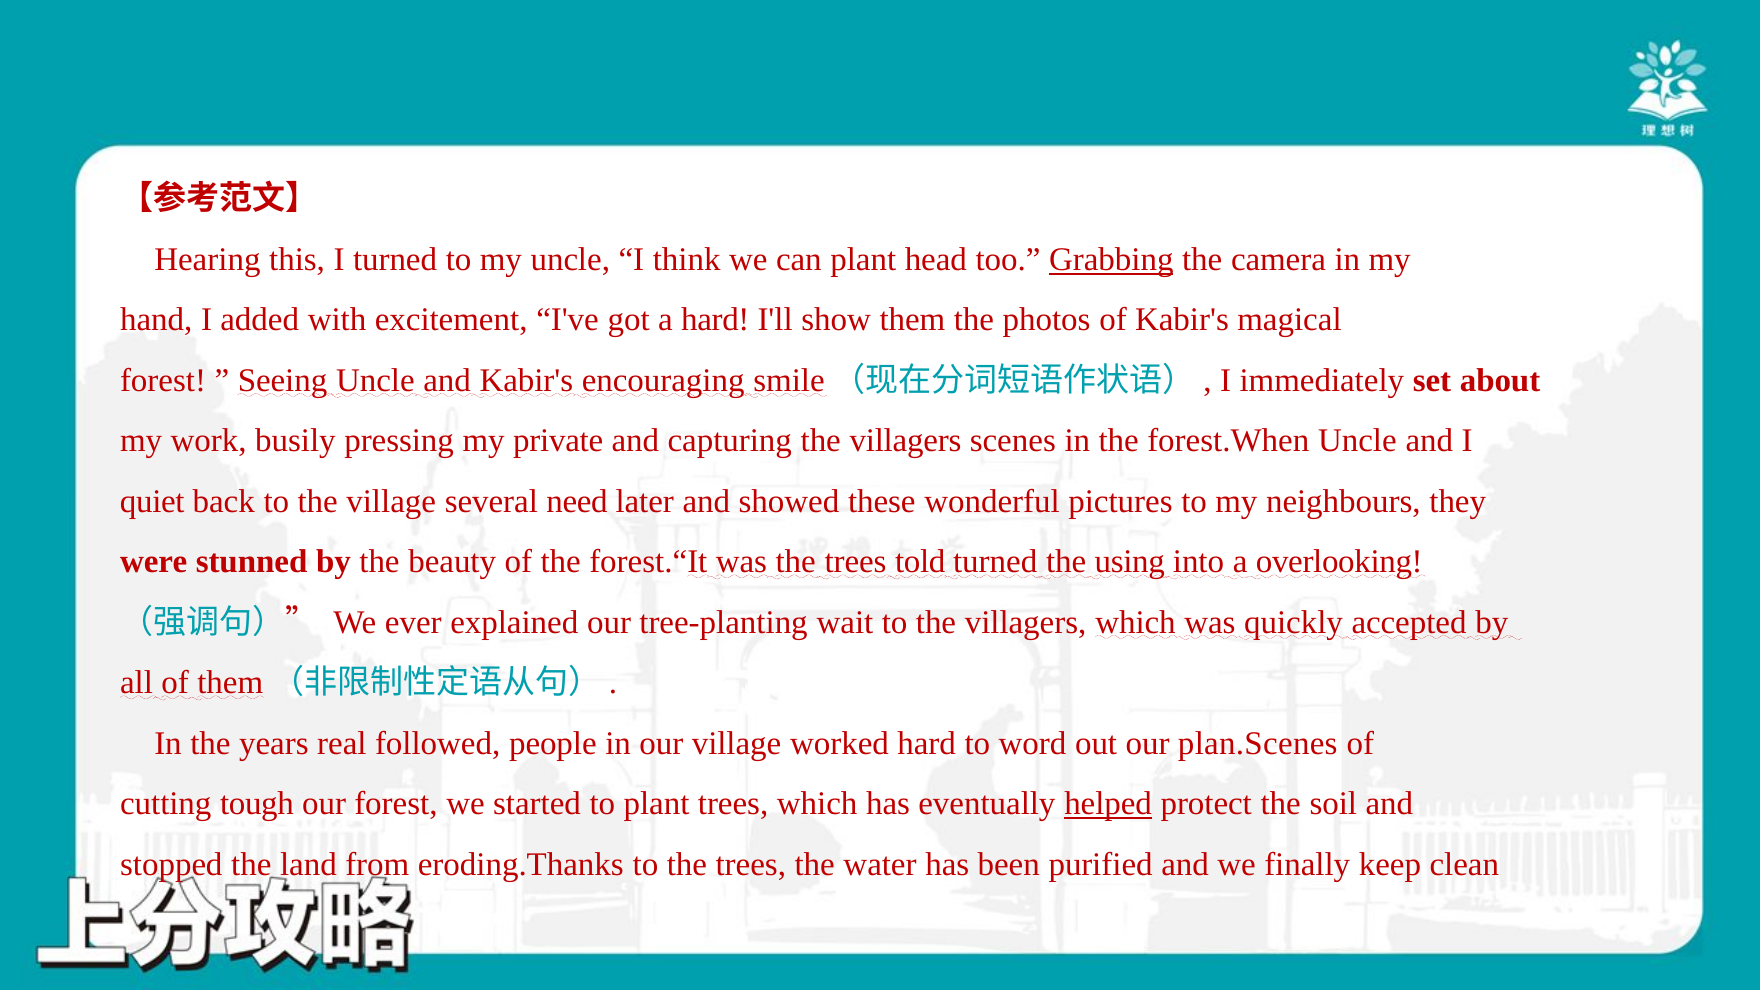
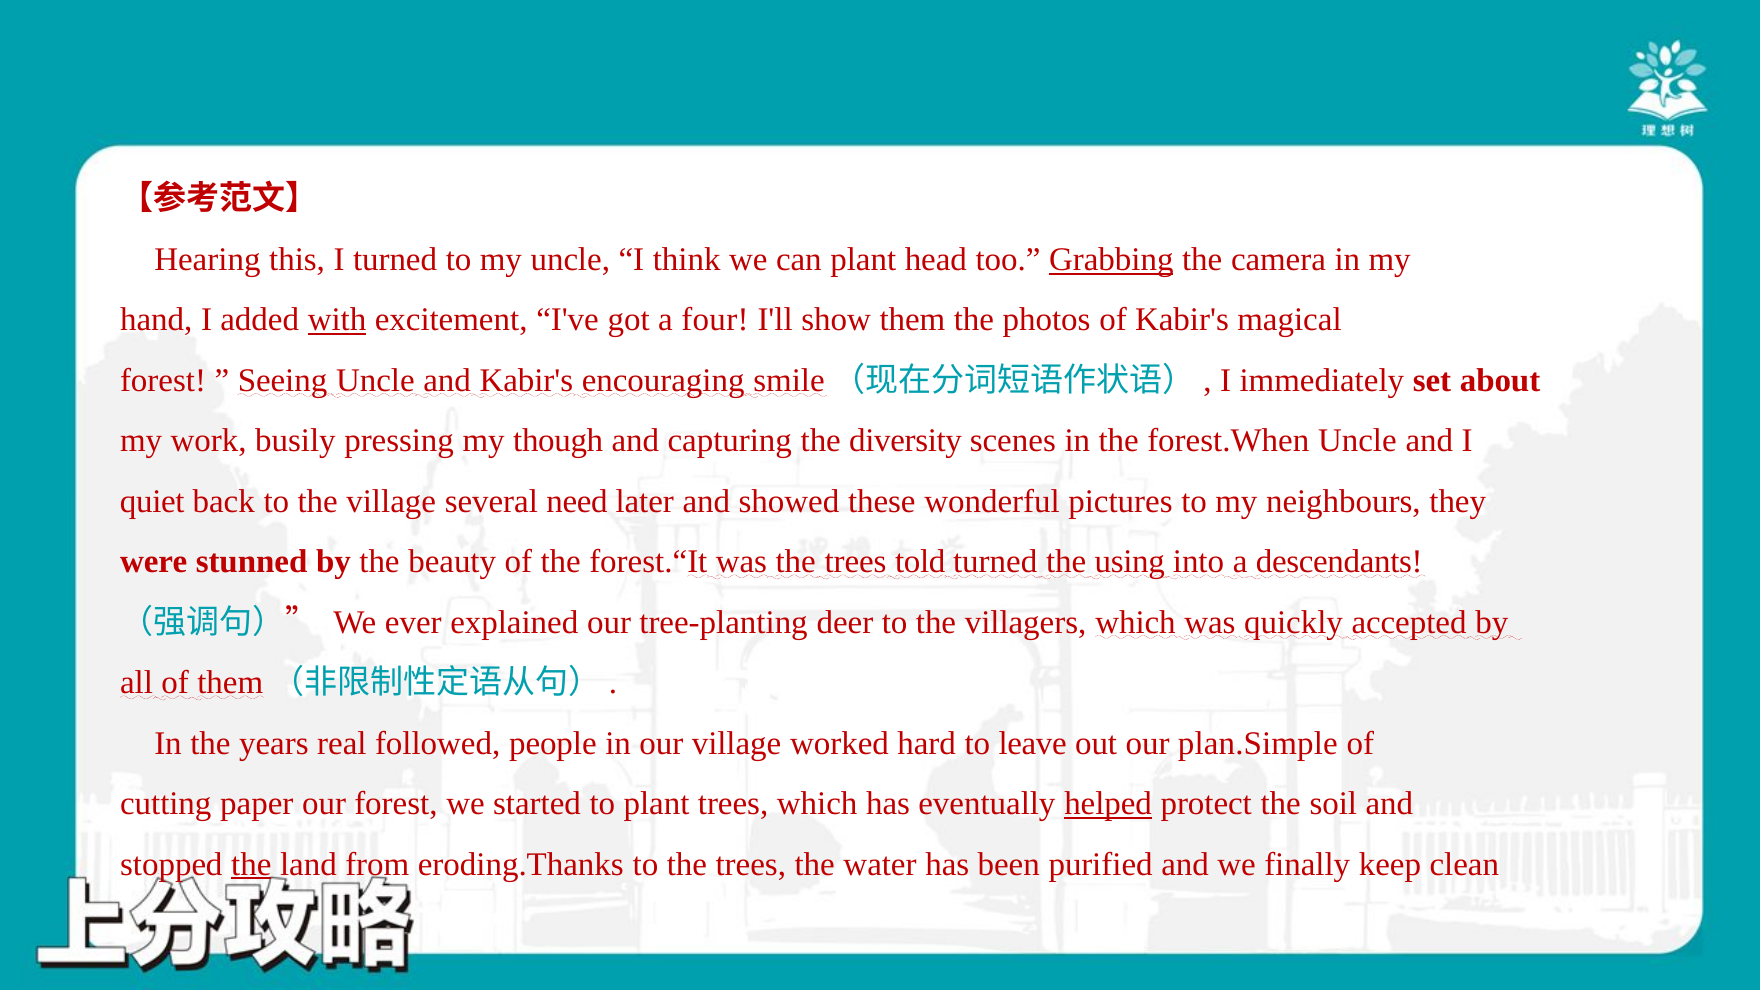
with underline: none -> present (337, 320)
a hard: hard -> four (715, 320)
private: private -> though (558, 441)
capturing the villagers: villagers -> diversity (906, 441)
overlooking: overlooking -> descendants (1339, 562)
wait: wait -> deer (845, 622)
word: word -> leave (1033, 743)
plan.Scenes: plan.Scenes -> plan.Simple (1258, 743)
tough: tough -> paper (257, 804)
the underline: none -> present (251, 864)
